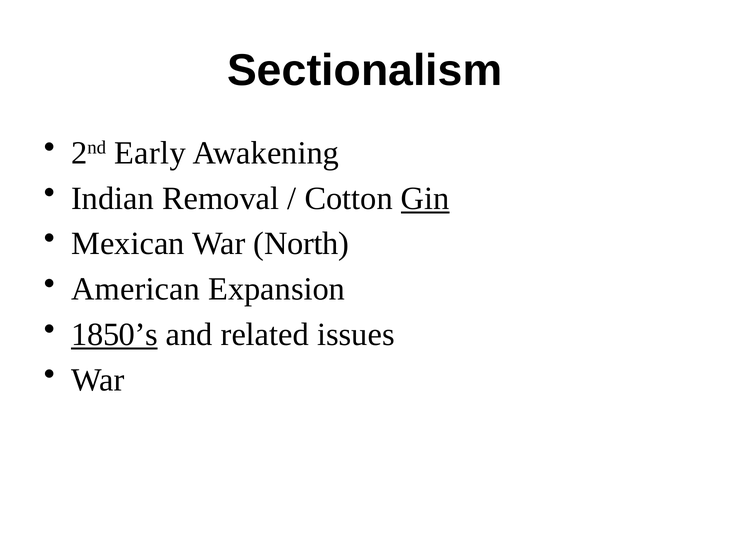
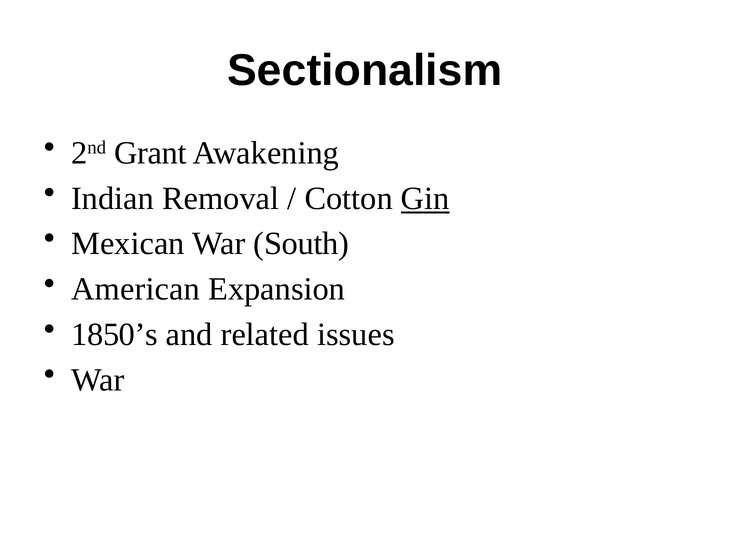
Early: Early -> Grant (150, 153)
North: North -> South (301, 244)
1850’s underline: present -> none (115, 335)
